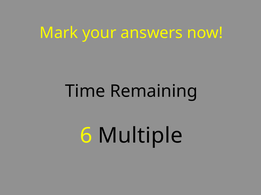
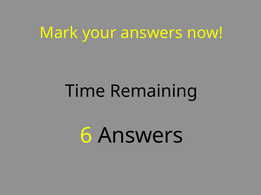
6 Multiple: Multiple -> Answers (141, 136)
